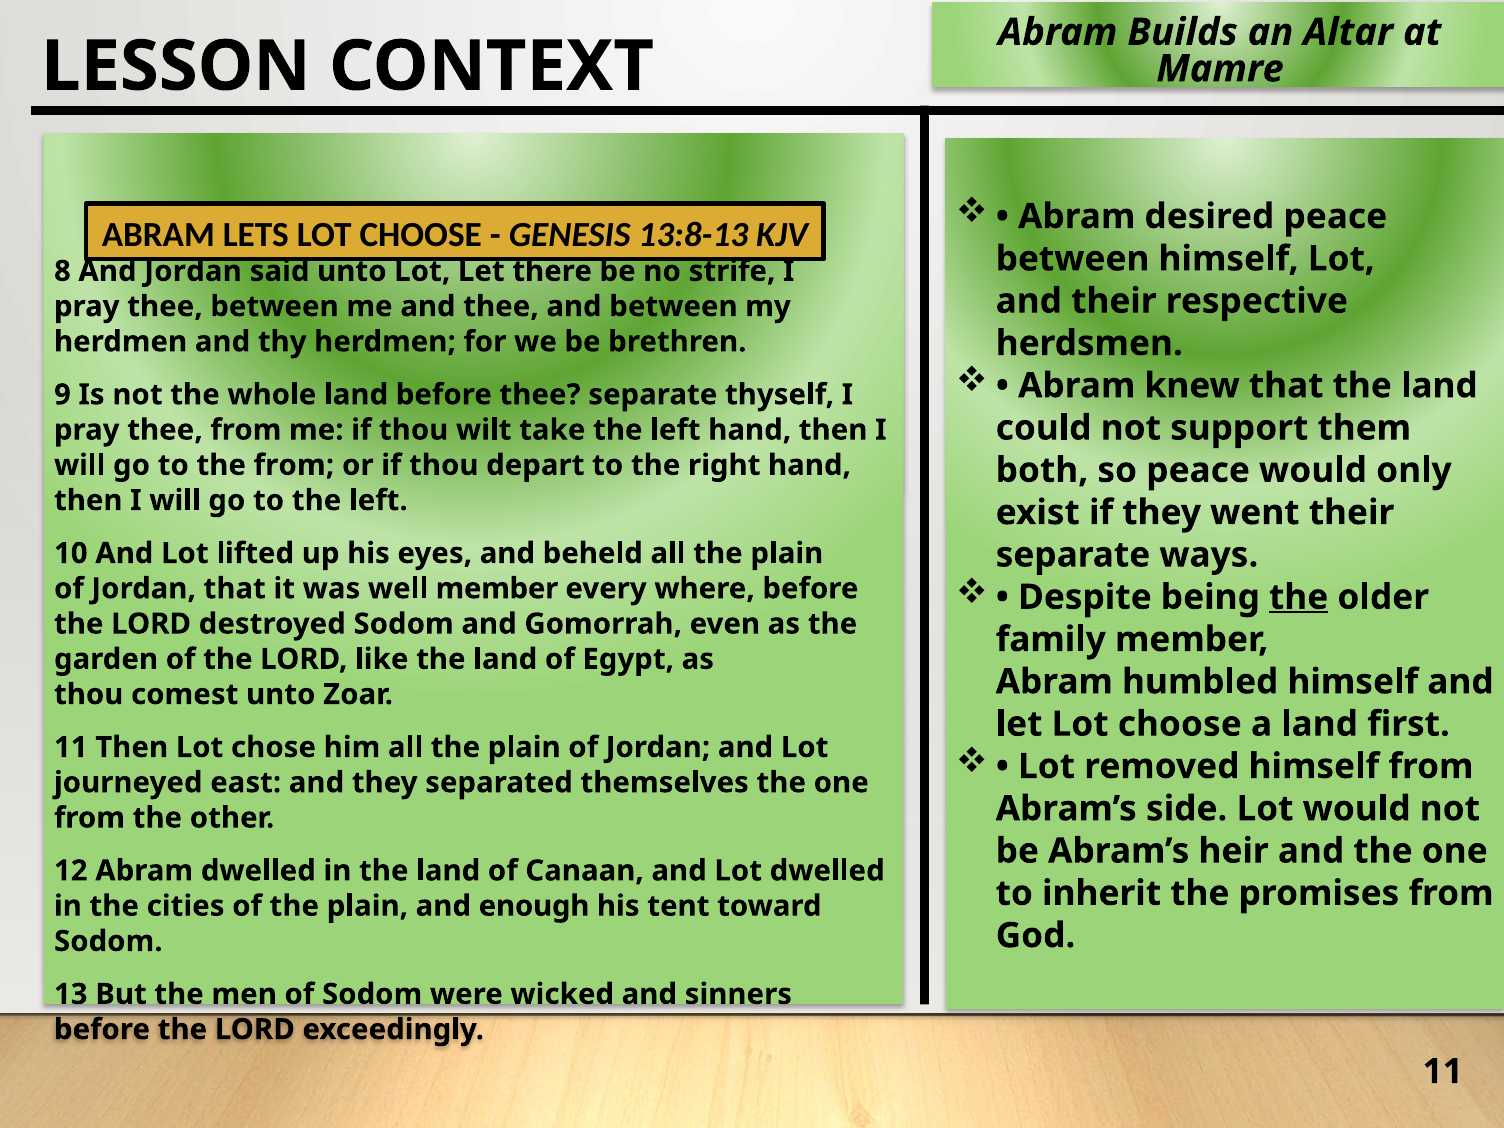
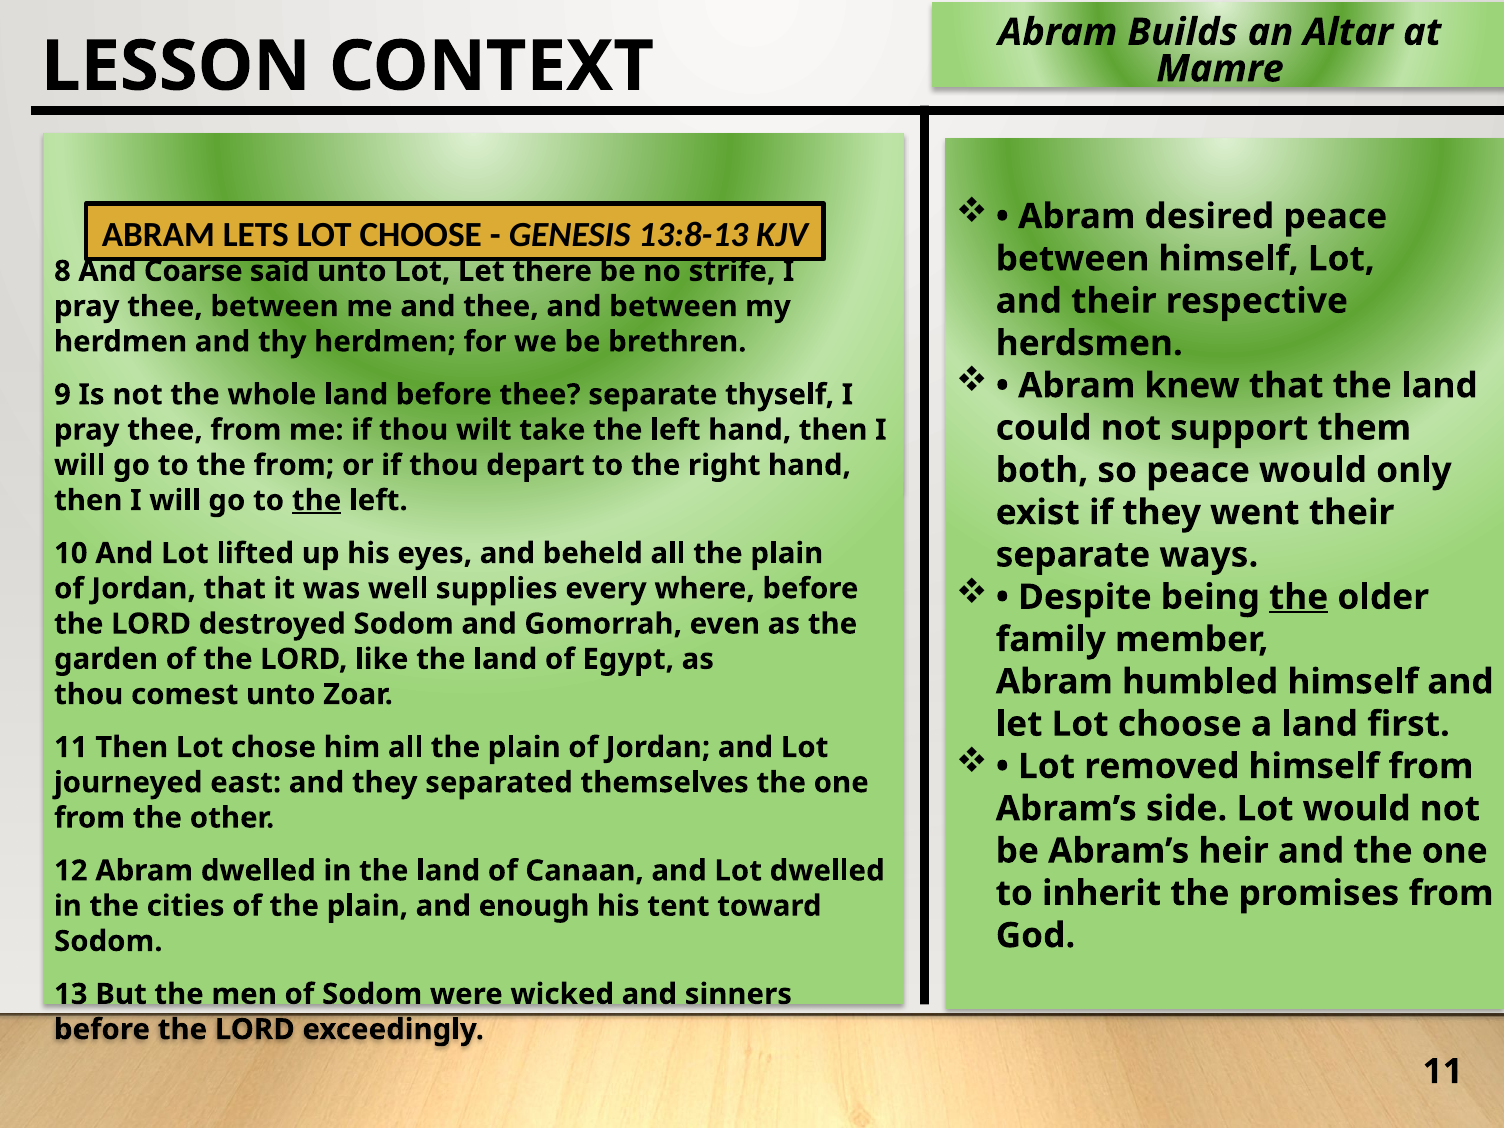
And Jordan: Jordan -> Coarse (193, 271)
the underline: none -> present (317, 500)
well member: member -> supplies (497, 589)
